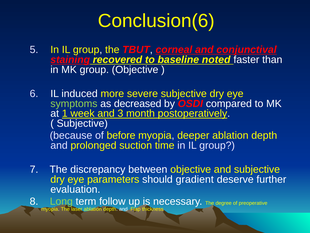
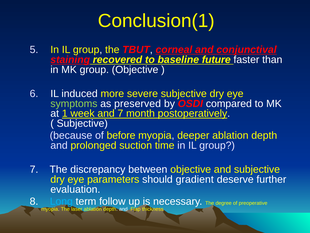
Conclusion(6: Conclusion(6 -> Conclusion(1 (156, 21)
noted: noted -> future (216, 60)
decreased: decreased -> preserved (138, 103)
and 3: 3 -> 7 (120, 113)
Long colour: light green -> light blue (61, 201)
